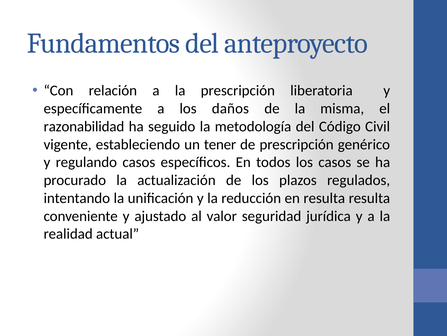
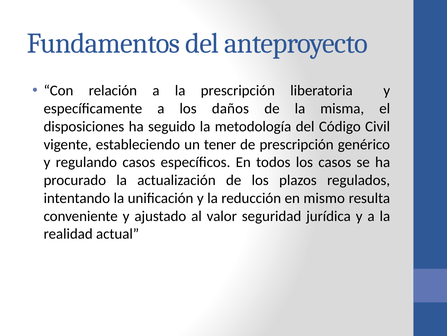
razonabilidad: razonabilidad -> disposiciones (84, 126)
en resulta: resulta -> mismo (324, 198)
